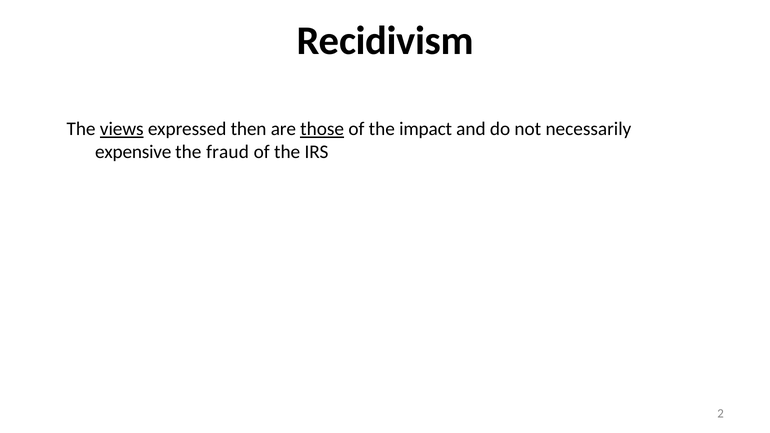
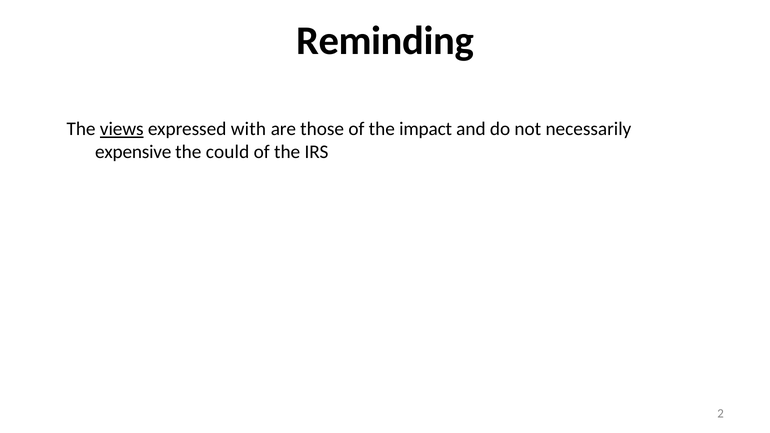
Recidivism: Recidivism -> Reminding (385, 41)
then: then -> with (248, 129)
those underline: present -> none (322, 129)
fraud: fraud -> could (228, 152)
